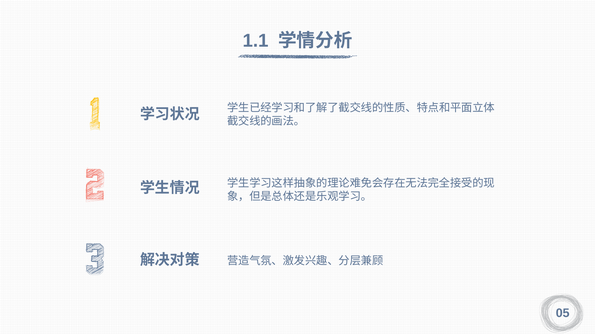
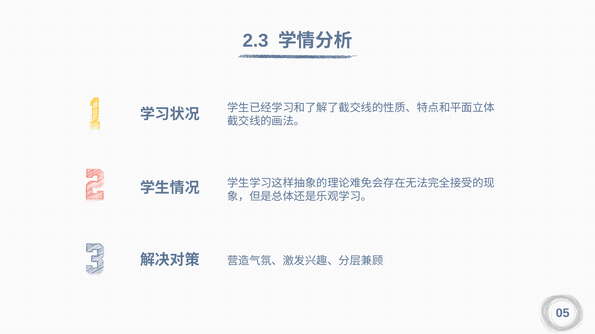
1.1: 1.1 -> 2.3 (256, 41)
